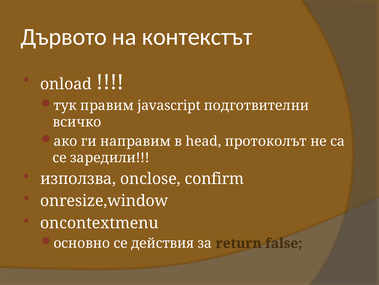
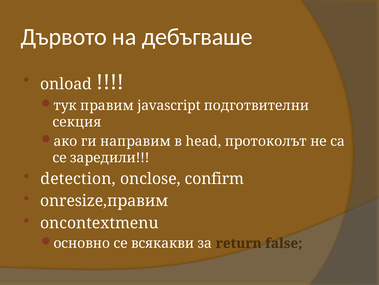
контекстът: контекстът -> дебъгваше (197, 37)
всичко: всичко -> секция (77, 122)
използва: използва -> detection (78, 178)
onresize,window: onresize,window -> onresize,правим (104, 200)
действия: действия -> всякакви (163, 243)
